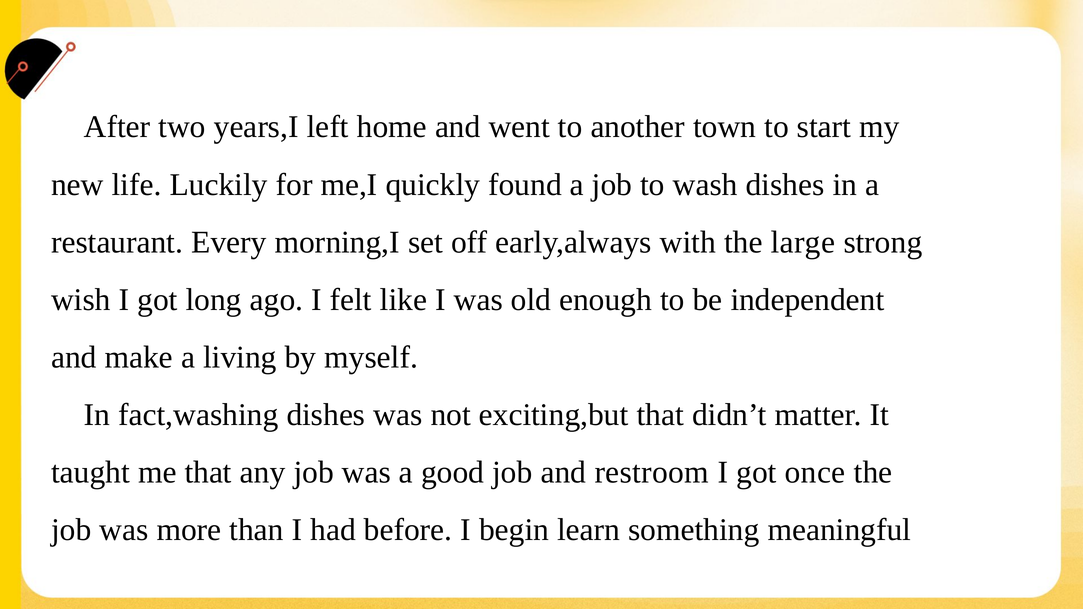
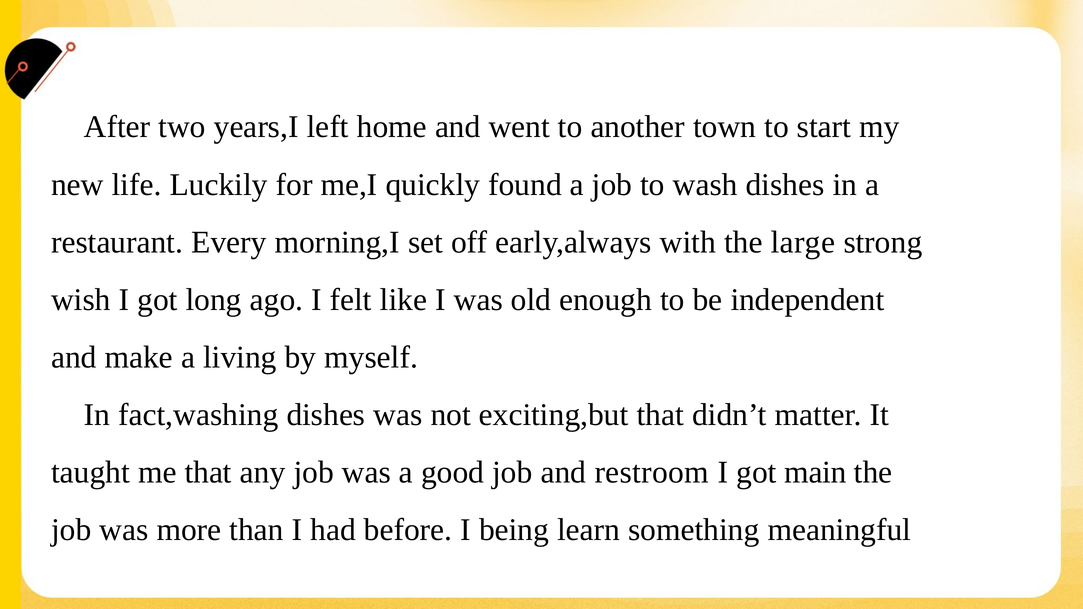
once: once -> main (815, 472)
begin: begin -> being (514, 530)
